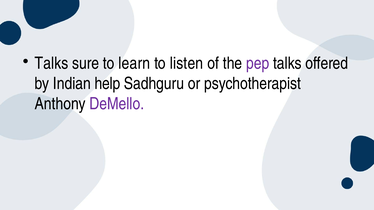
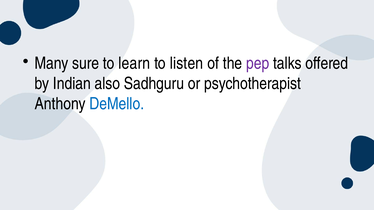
Talks: Talks -> Many (52, 63)
help: help -> also (107, 84)
DeMello colour: purple -> blue (117, 104)
